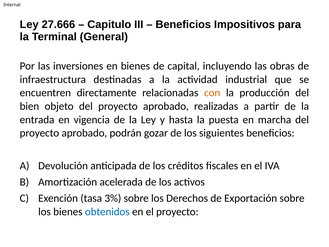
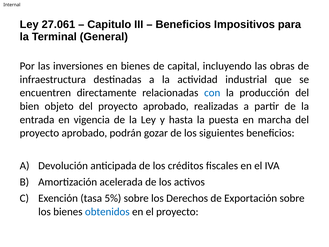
27.666: 27.666 -> 27.061 (58, 25)
con colour: orange -> blue (212, 93)
3%: 3% -> 5% (113, 198)
